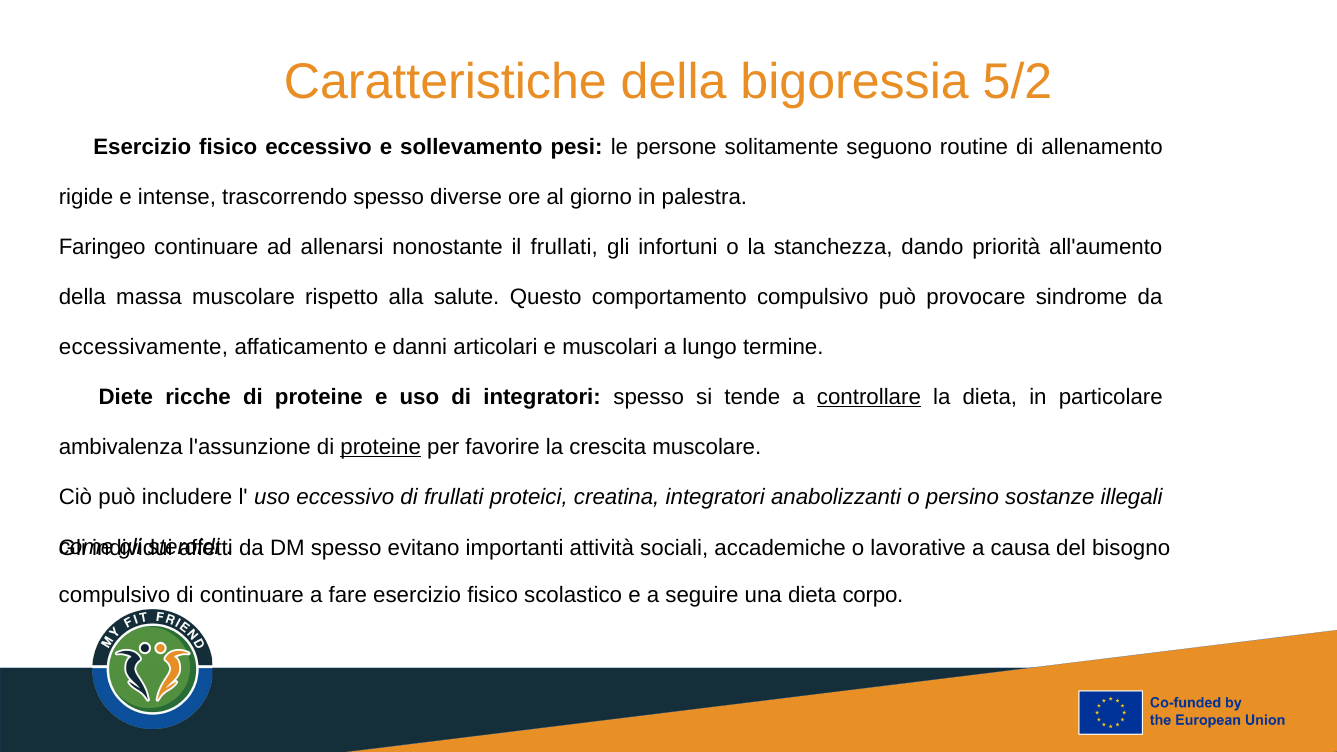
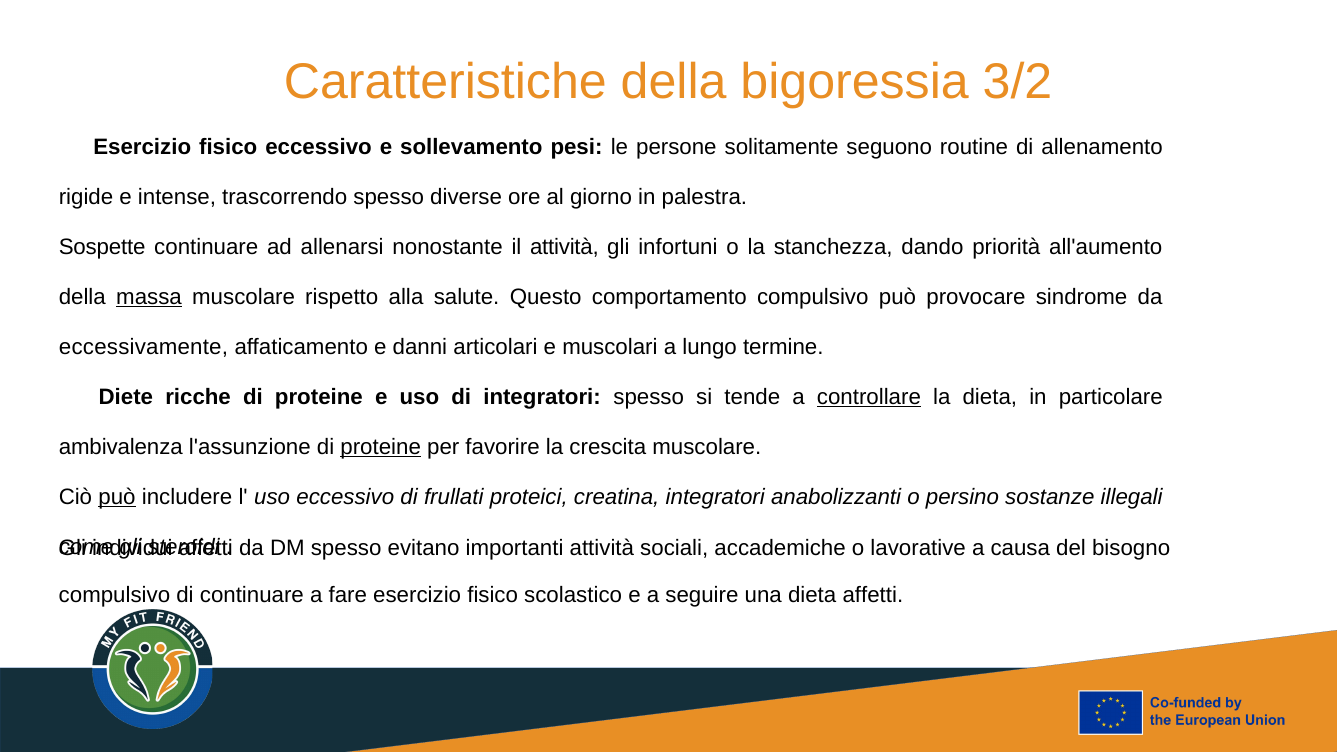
5/2: 5/2 -> 3/2 (1018, 82)
Faringeo: Faringeo -> Sospette (102, 247)
il frullati: frullati -> attività (564, 247)
massa underline: none -> present (149, 297)
può underline: none -> present (117, 497)
dieta corpo: corpo -> affetti (873, 595)
